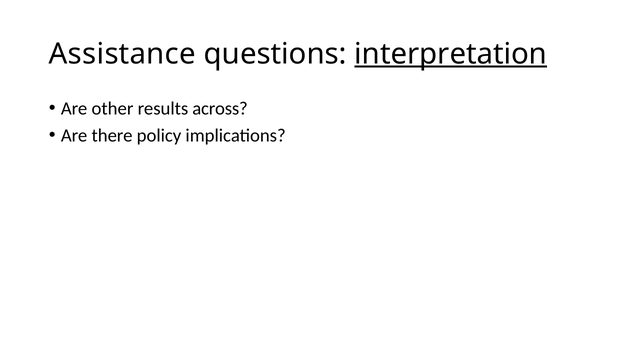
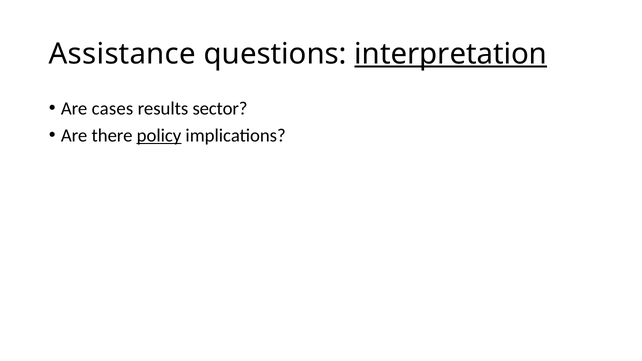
other: other -> cases (112, 109)
across: across -> sector (220, 109)
policy underline: none -> present (159, 135)
